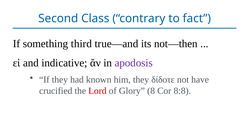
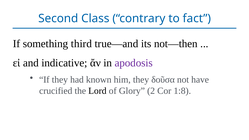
δίδοτε: δίδοτε -> δοῦσα (163, 80)
Lord colour: red -> black (97, 91)
8: 8 -> 2 (151, 91)
8:8: 8:8 -> 1:8 (182, 91)
